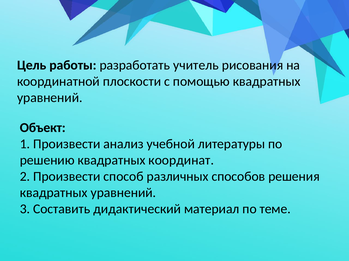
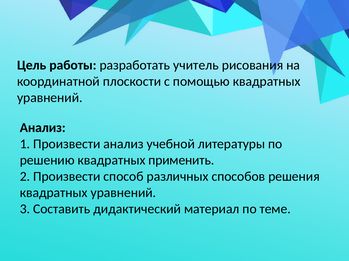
Объект: Объект -> Анализ (43, 128)
координат: координат -> применить (181, 161)
